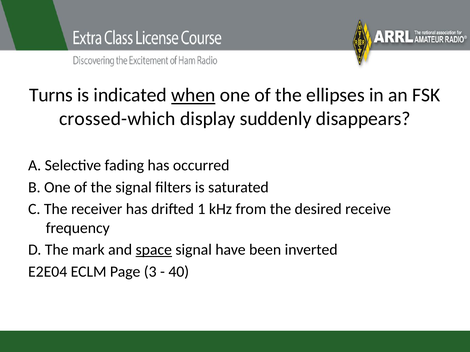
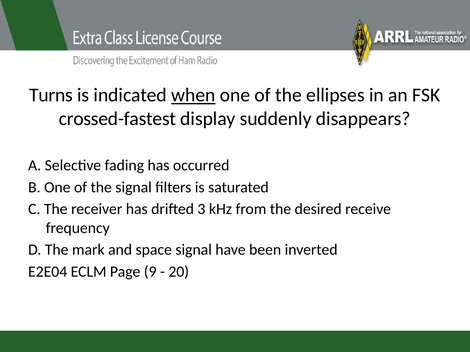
crossed-which: crossed-which -> crossed-fastest (117, 119)
1: 1 -> 3 (201, 209)
space underline: present -> none (154, 250)
3: 3 -> 9 (150, 272)
40: 40 -> 20 (179, 272)
